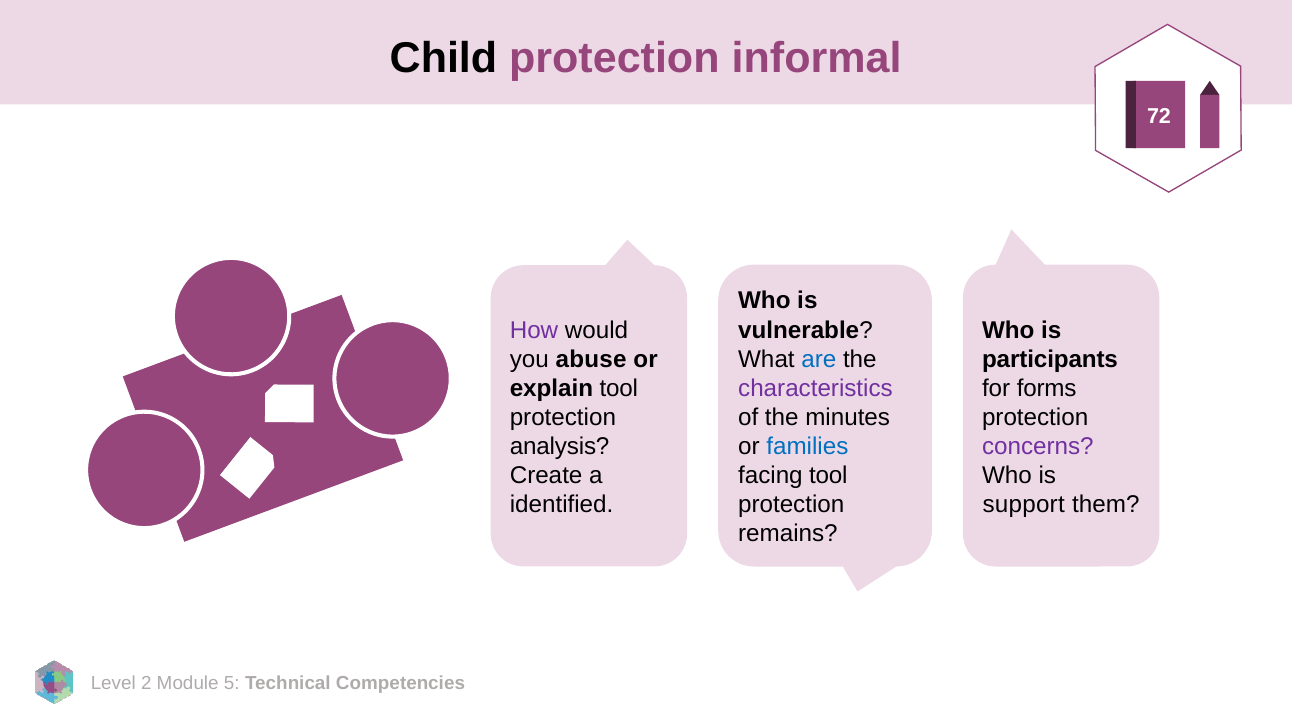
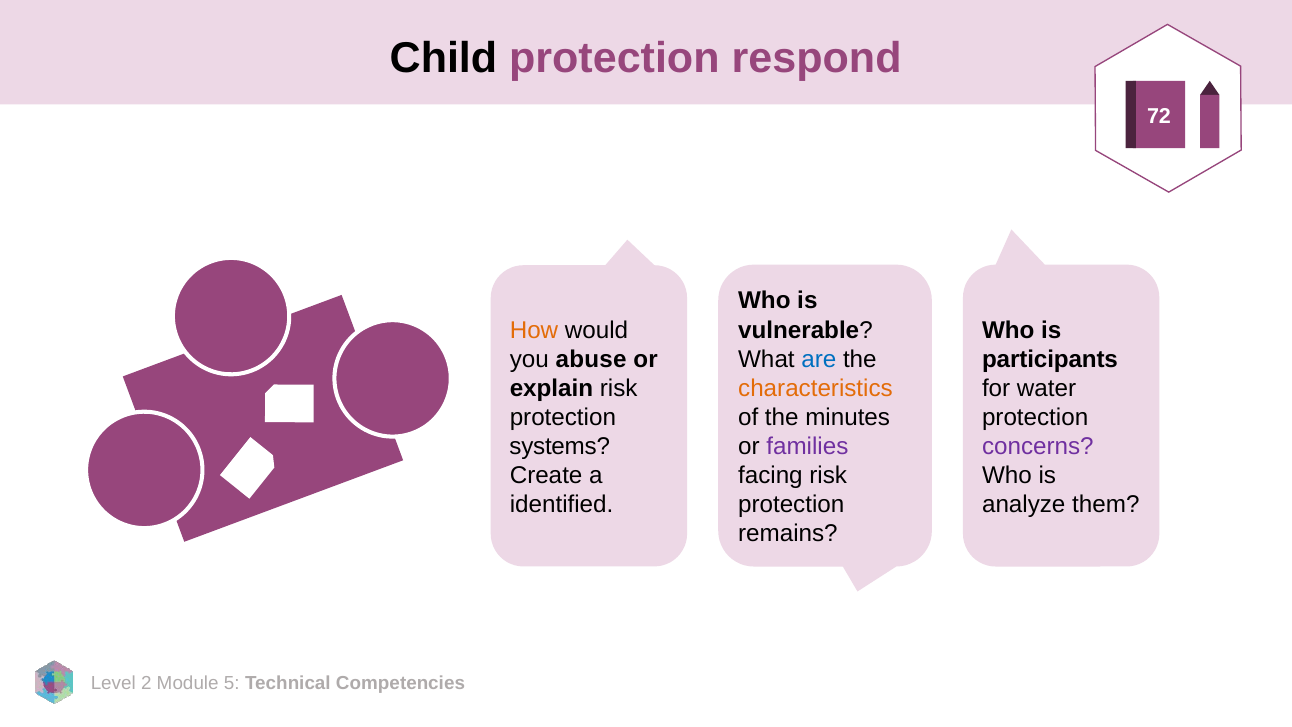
informal: informal -> respond (817, 59)
How colour: purple -> orange (534, 330)
characteristics colour: purple -> orange (815, 388)
forms: forms -> water (1047, 388)
explain tool: tool -> risk (619, 388)
families colour: blue -> purple (807, 446)
analysis: analysis -> systems (560, 446)
facing tool: tool -> risk (828, 475)
support: support -> analyze (1024, 504)
